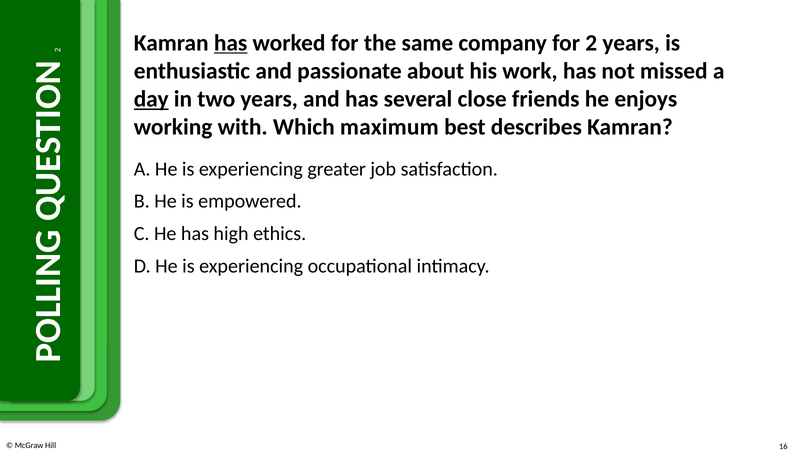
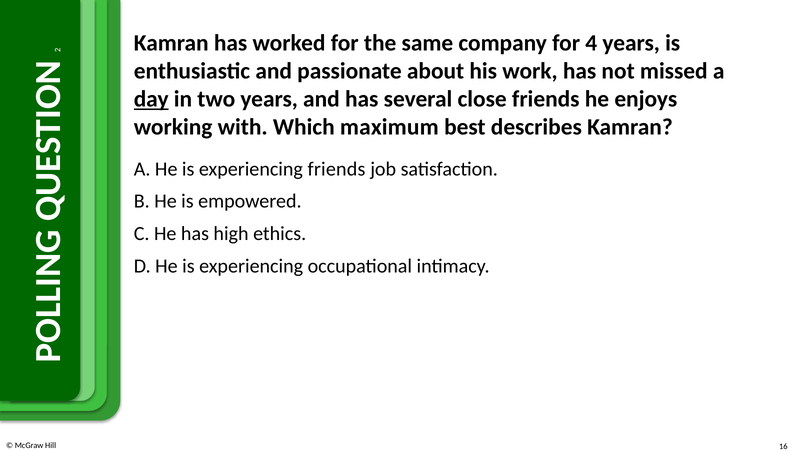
has underline: present -> none (231, 43)
for 2: 2 -> 4 (591, 43)
experiencing greater: greater -> friends (336, 169)
